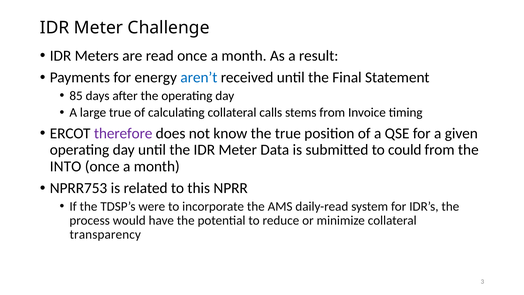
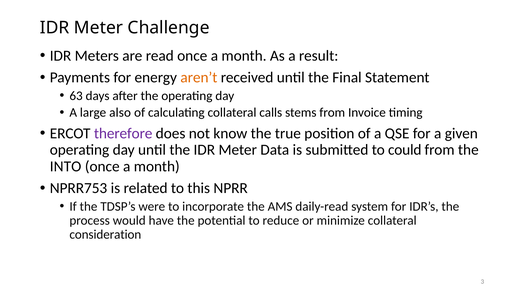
aren’t colour: blue -> orange (199, 78)
85: 85 -> 63 (76, 96)
large true: true -> also (120, 112)
transparency: transparency -> consideration (105, 234)
